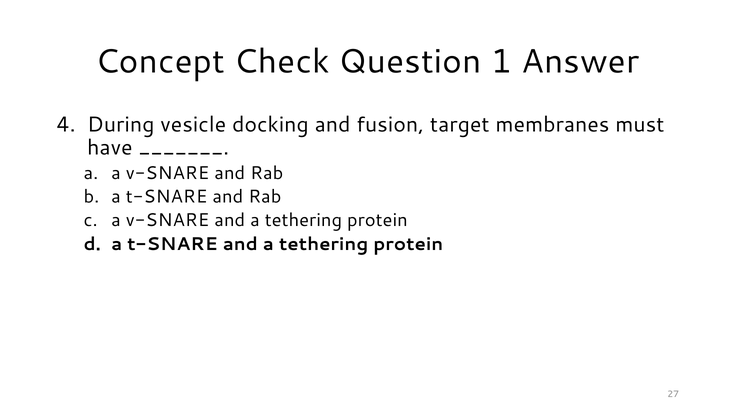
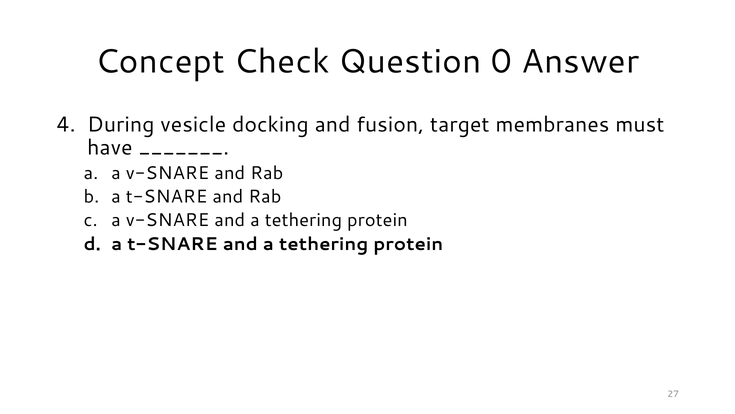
1: 1 -> 0 (502, 62)
